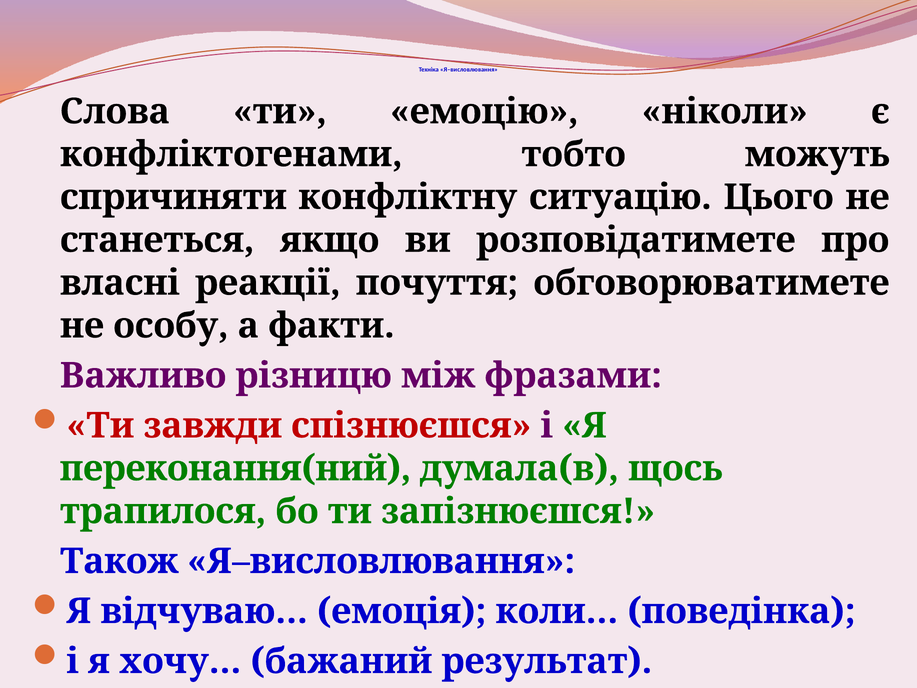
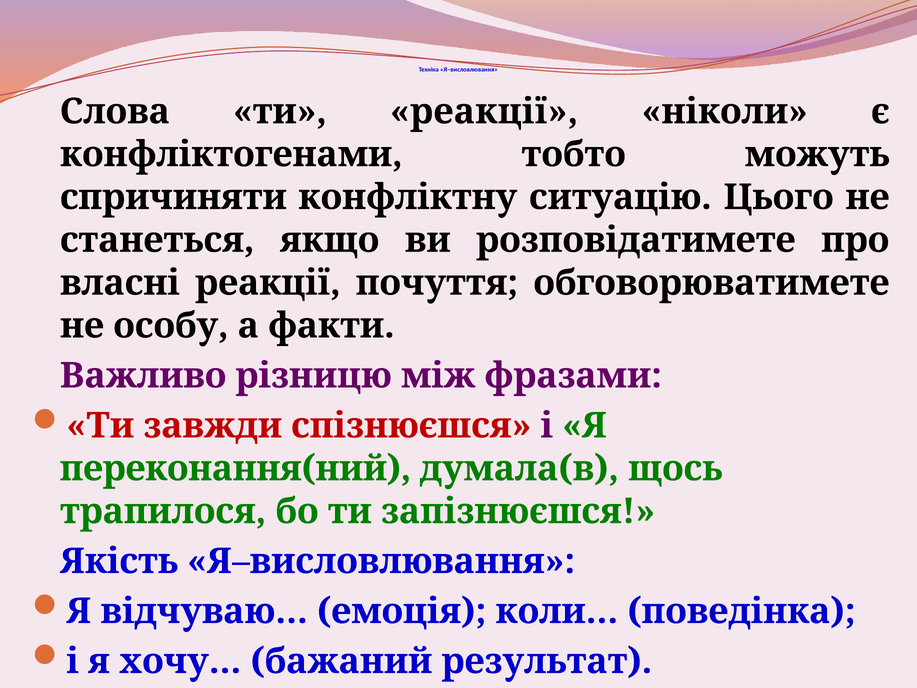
ти емоцію: емоцію -> реакції (484, 112)
Також: Також -> Якість (119, 561)
